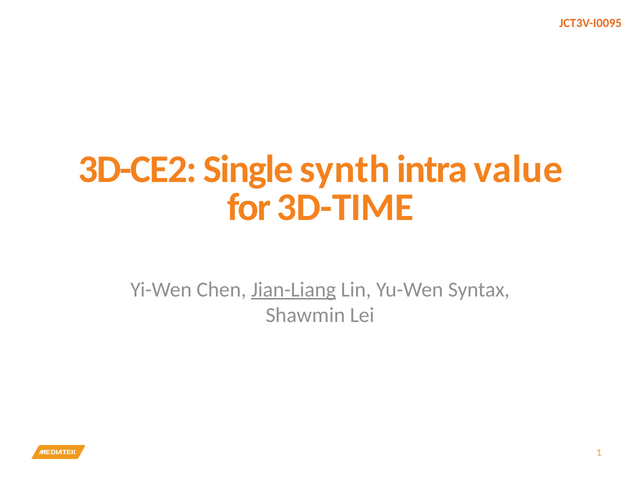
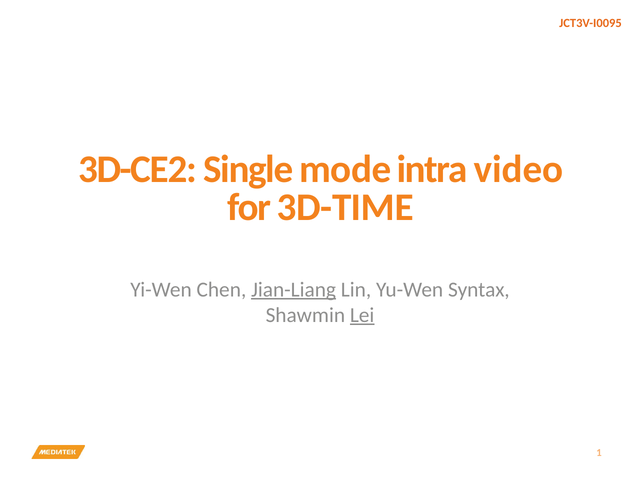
synth: synth -> mode (345, 170)
value: value -> video (518, 170)
Lei underline: none -> present (362, 315)
